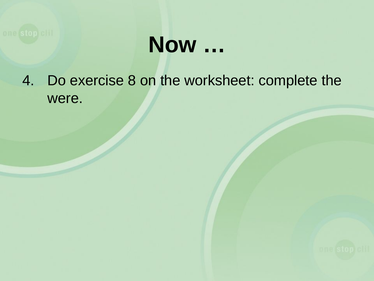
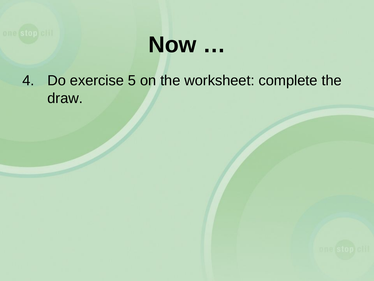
8: 8 -> 5 (132, 80)
were: were -> draw (65, 98)
